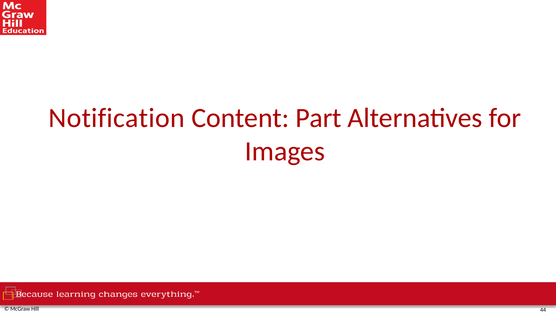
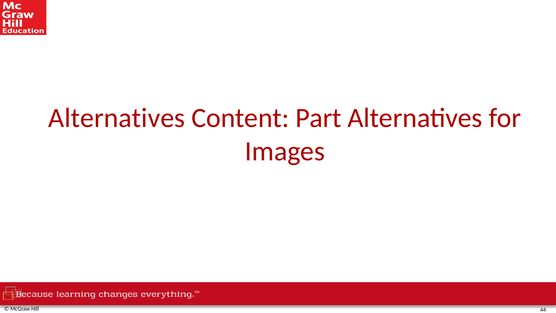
Notification: Notification -> Alternatives (117, 118)
